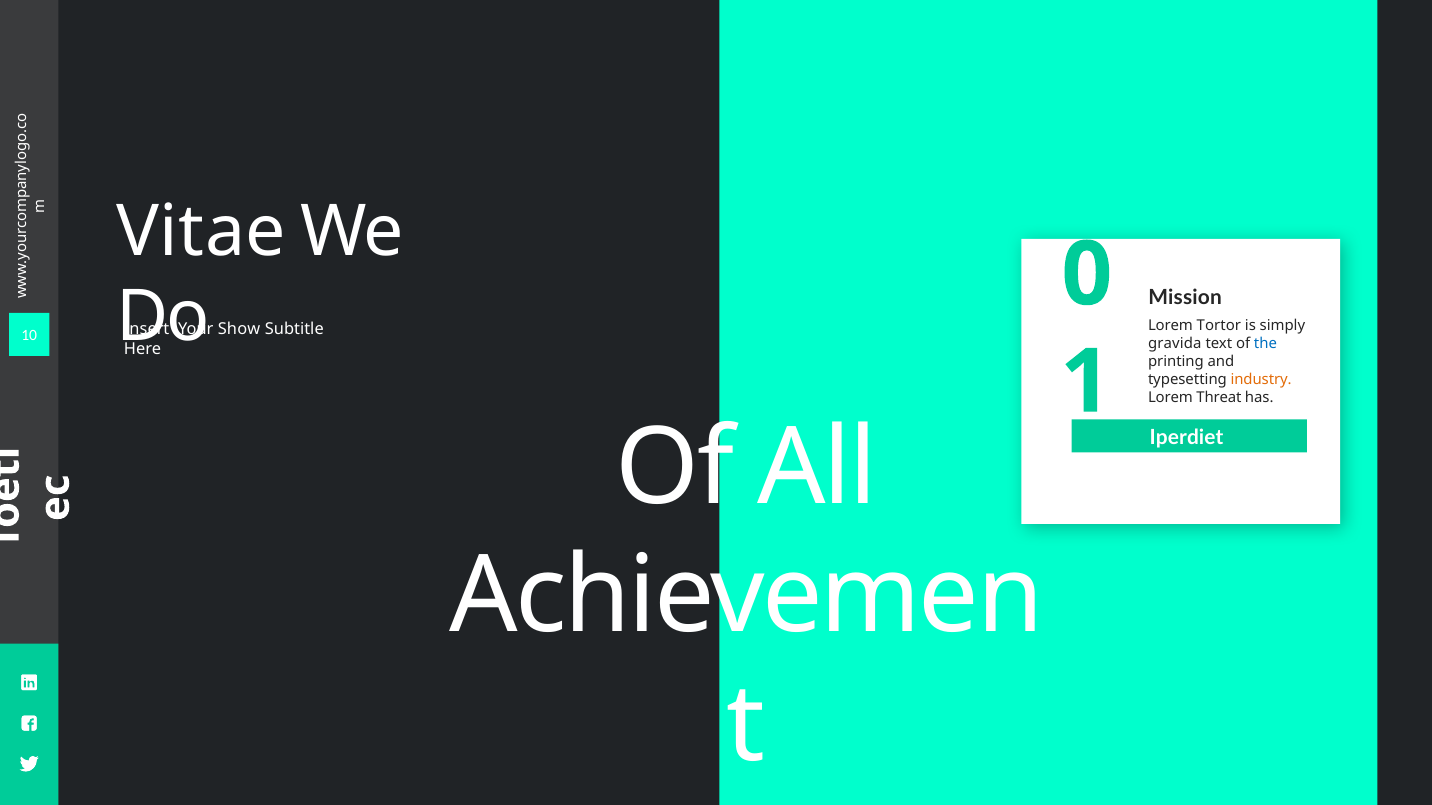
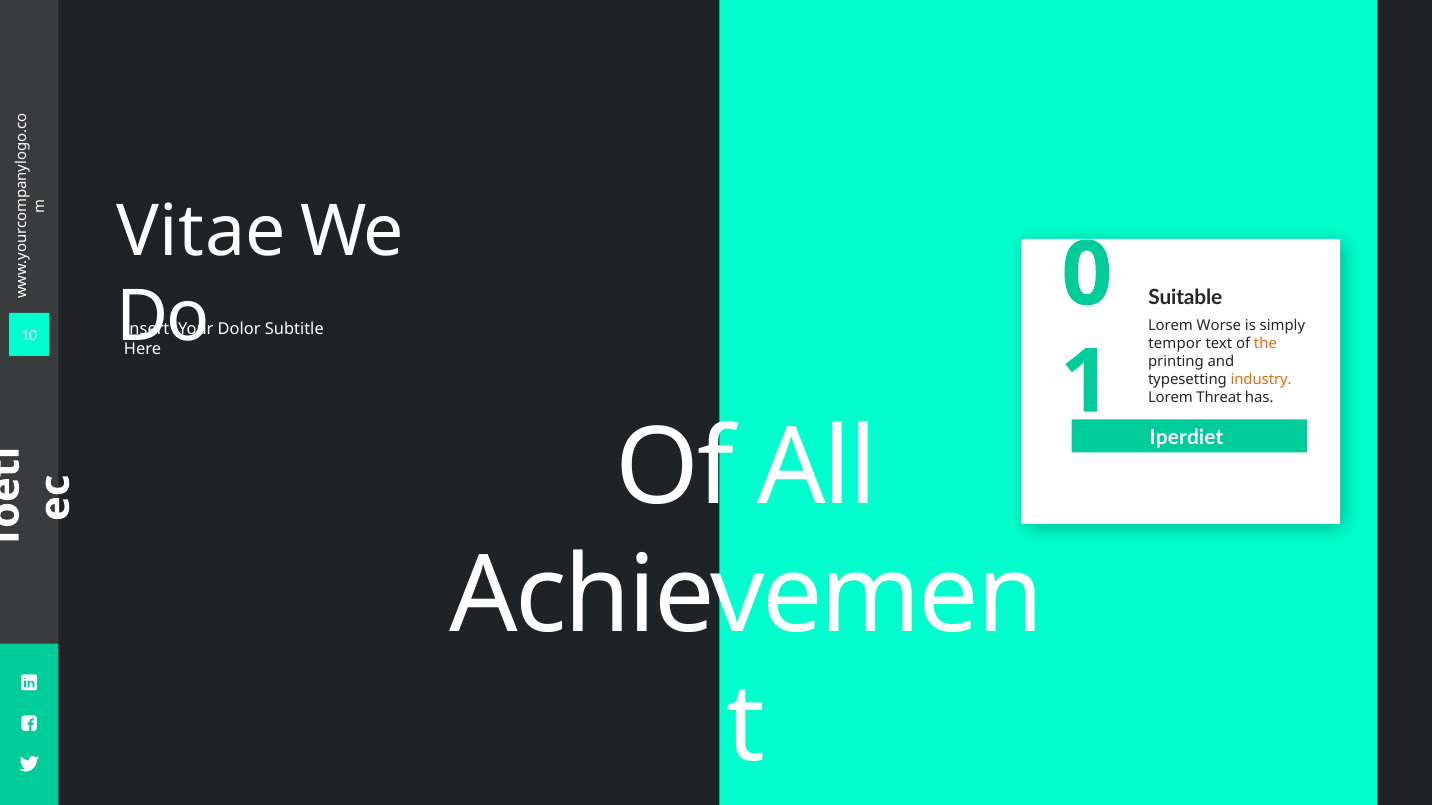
Mission: Mission -> Suitable (1185, 298)
Tortor: Tortor -> Worse (1219, 326)
Show: Show -> Dolor (239, 329)
gravida: gravida -> tempor (1175, 344)
the colour: blue -> orange (1265, 344)
